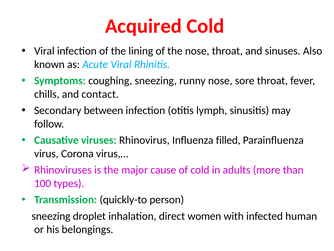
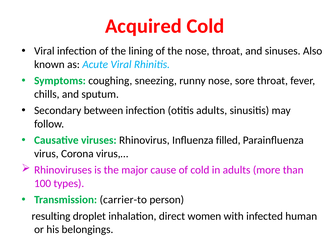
contact: contact -> sputum (100, 94)
otitis lymph: lymph -> adults (212, 110)
quickly-to: quickly-to -> carrier-to (123, 199)
sneezing: sneezing -> resulting (51, 216)
